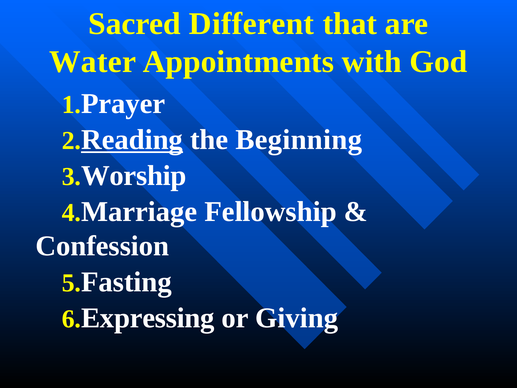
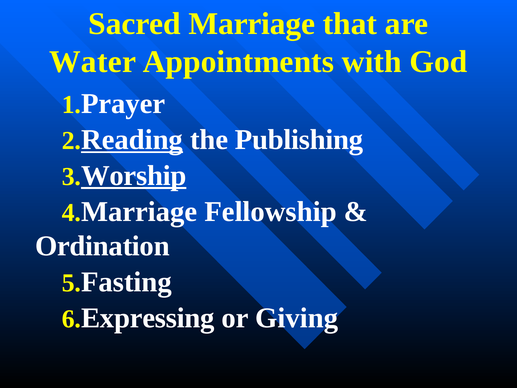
Sacred Different: Different -> Marriage (252, 24)
Beginning: Beginning -> Publishing (299, 140)
Worship underline: none -> present (134, 176)
Confession: Confession -> Ordination (102, 246)
